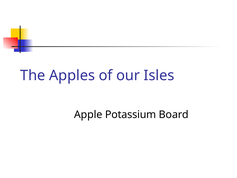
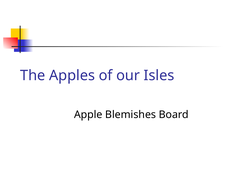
Potassium: Potassium -> Blemishes (131, 114)
